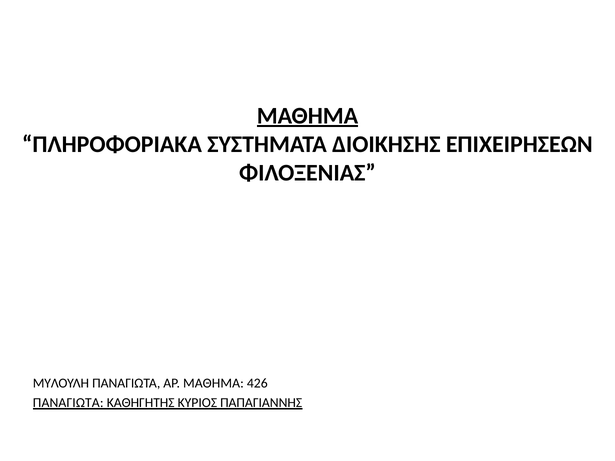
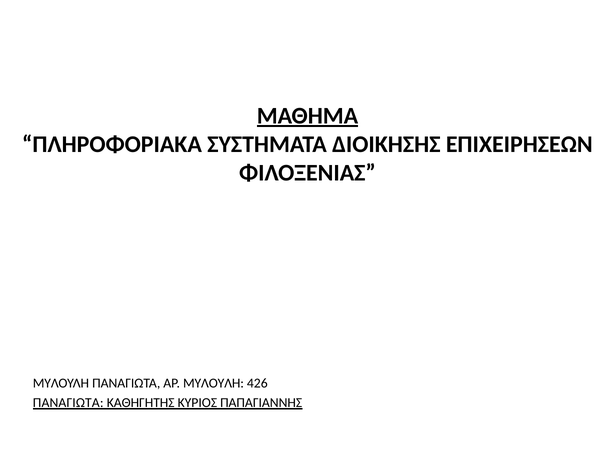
ΑΡ ΜΑΘΗΜΑ: ΜΑΘΗΜΑ -> ΜYΛΟΥΛΗ (214, 383)
